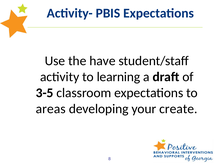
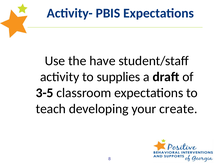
learning: learning -> supplies (118, 77)
areas: areas -> teach (51, 109)
